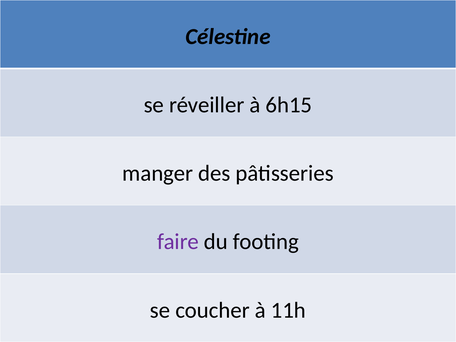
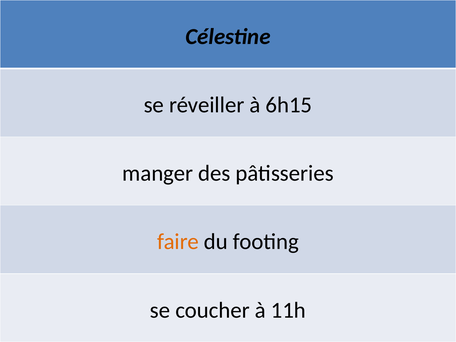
faire colour: purple -> orange (178, 242)
